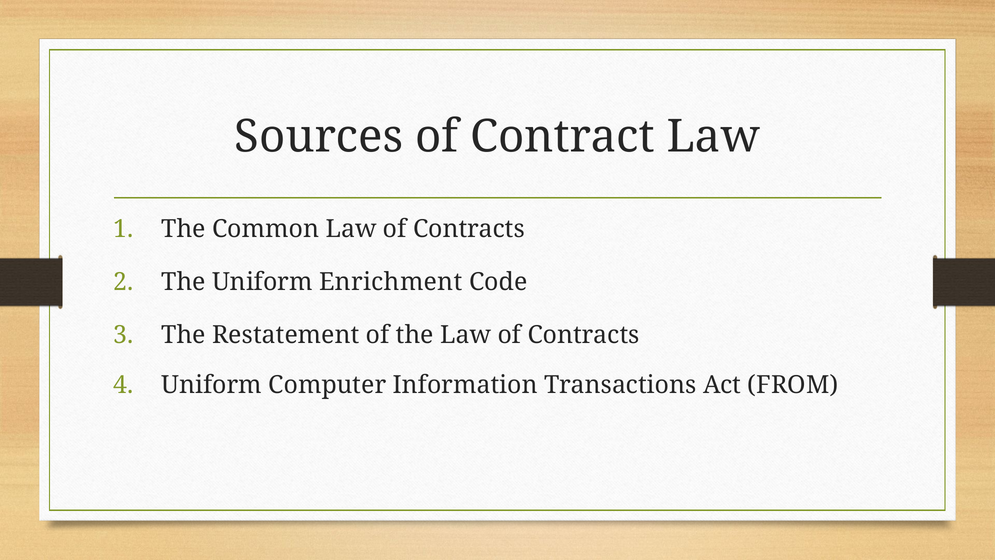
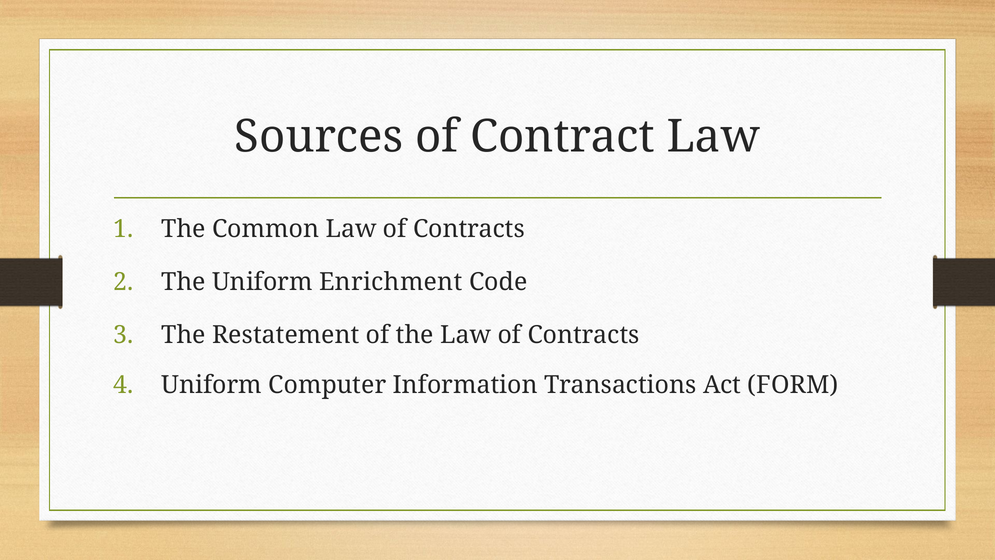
FROM: FROM -> FORM (793, 385)
